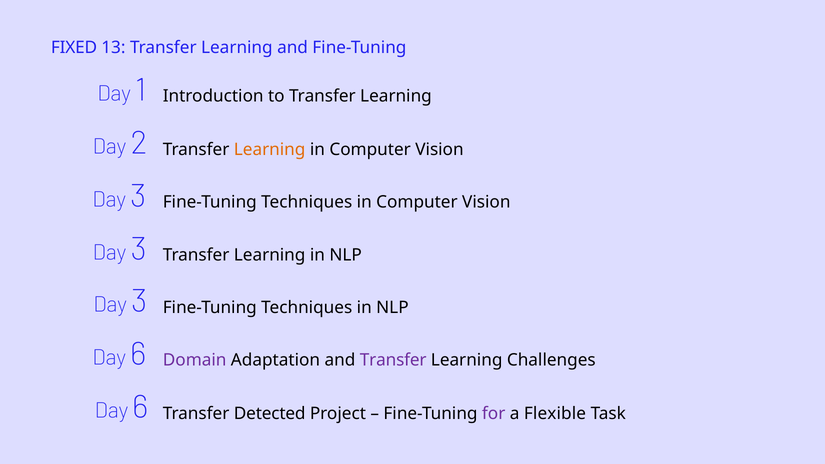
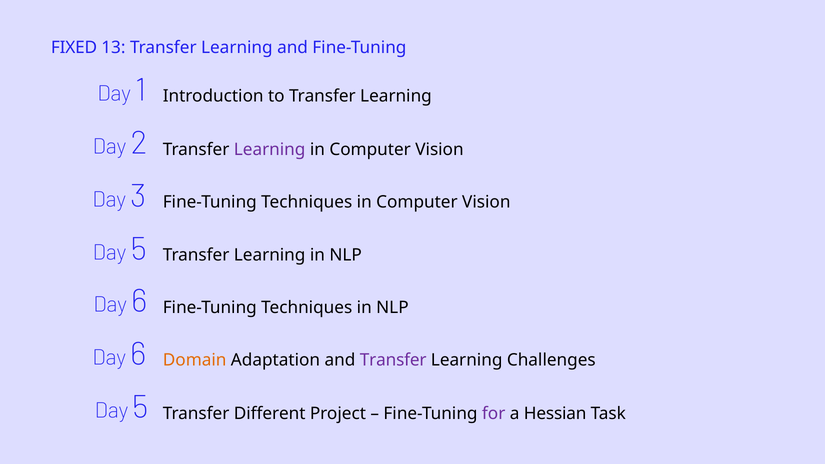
Learning colour: orange -> purple (270, 149)
3: 3 -> 5 (139, 249)
3: 3 -> 6 (139, 301)
Domain colour: purple -> orange (195, 360)
6: 6 -> 5 (140, 407)
Detected: Detected -> Different (270, 413)
Flexible: Flexible -> Hessian (555, 413)
